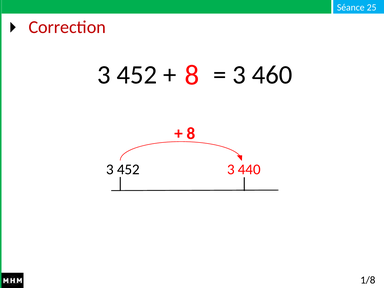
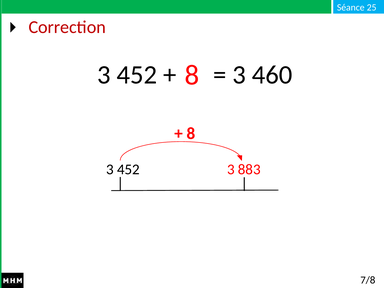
440: 440 -> 883 (249, 170)
1/8: 1/8 -> 7/8 (368, 280)
